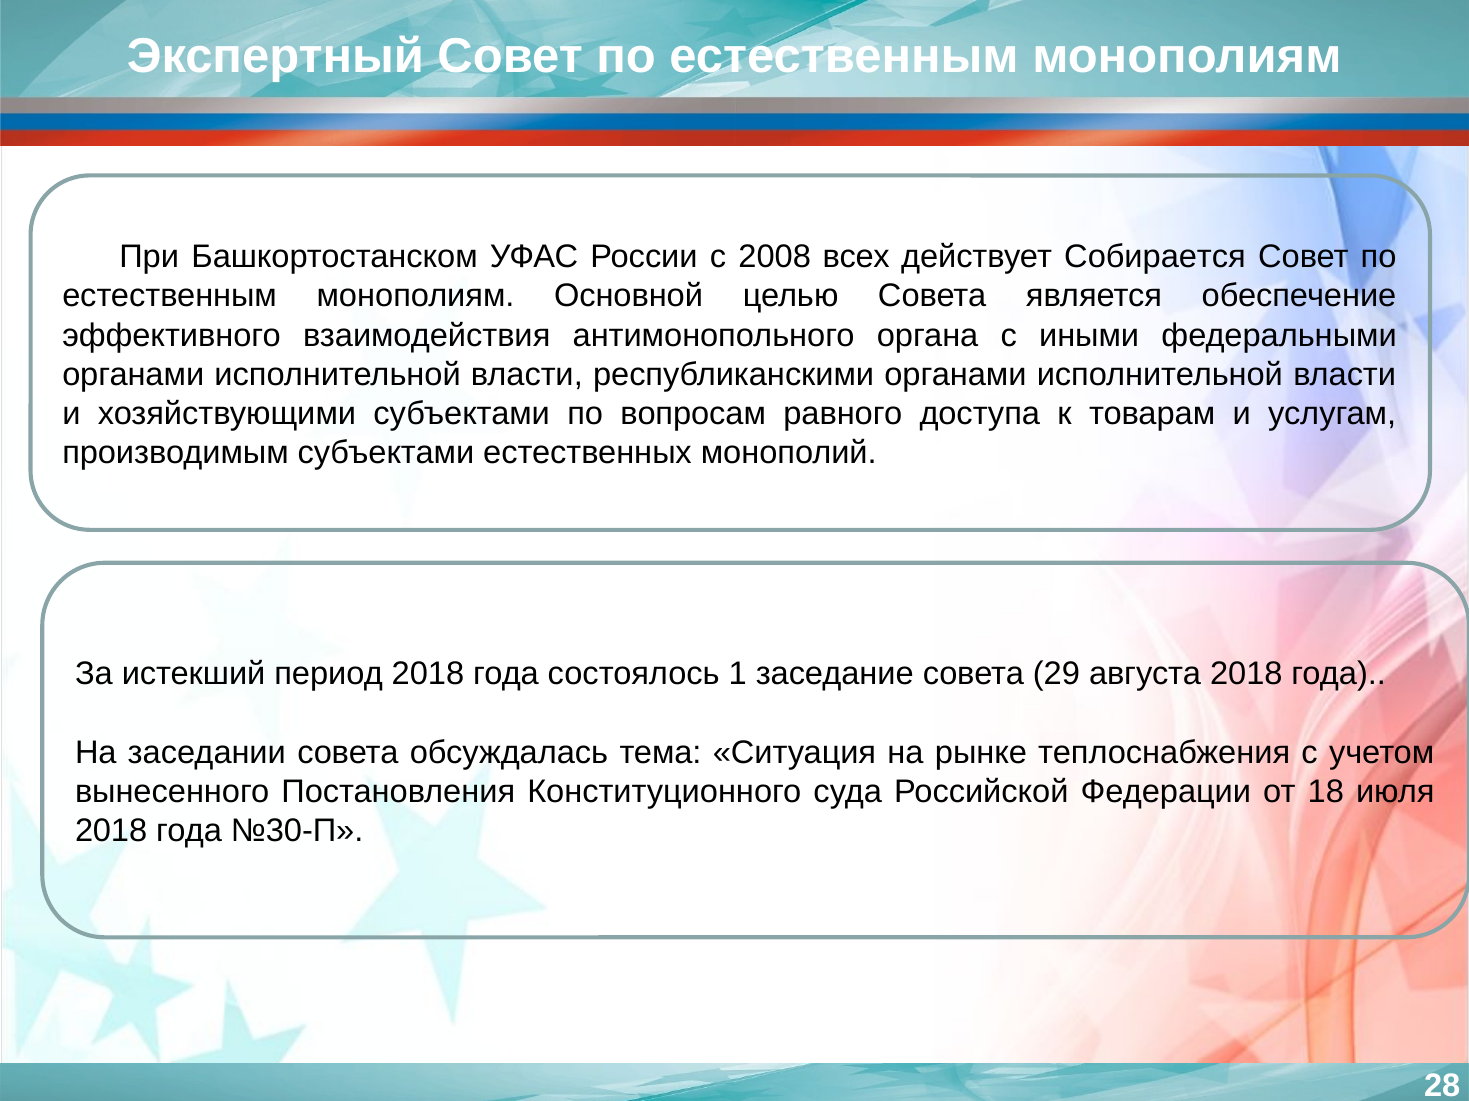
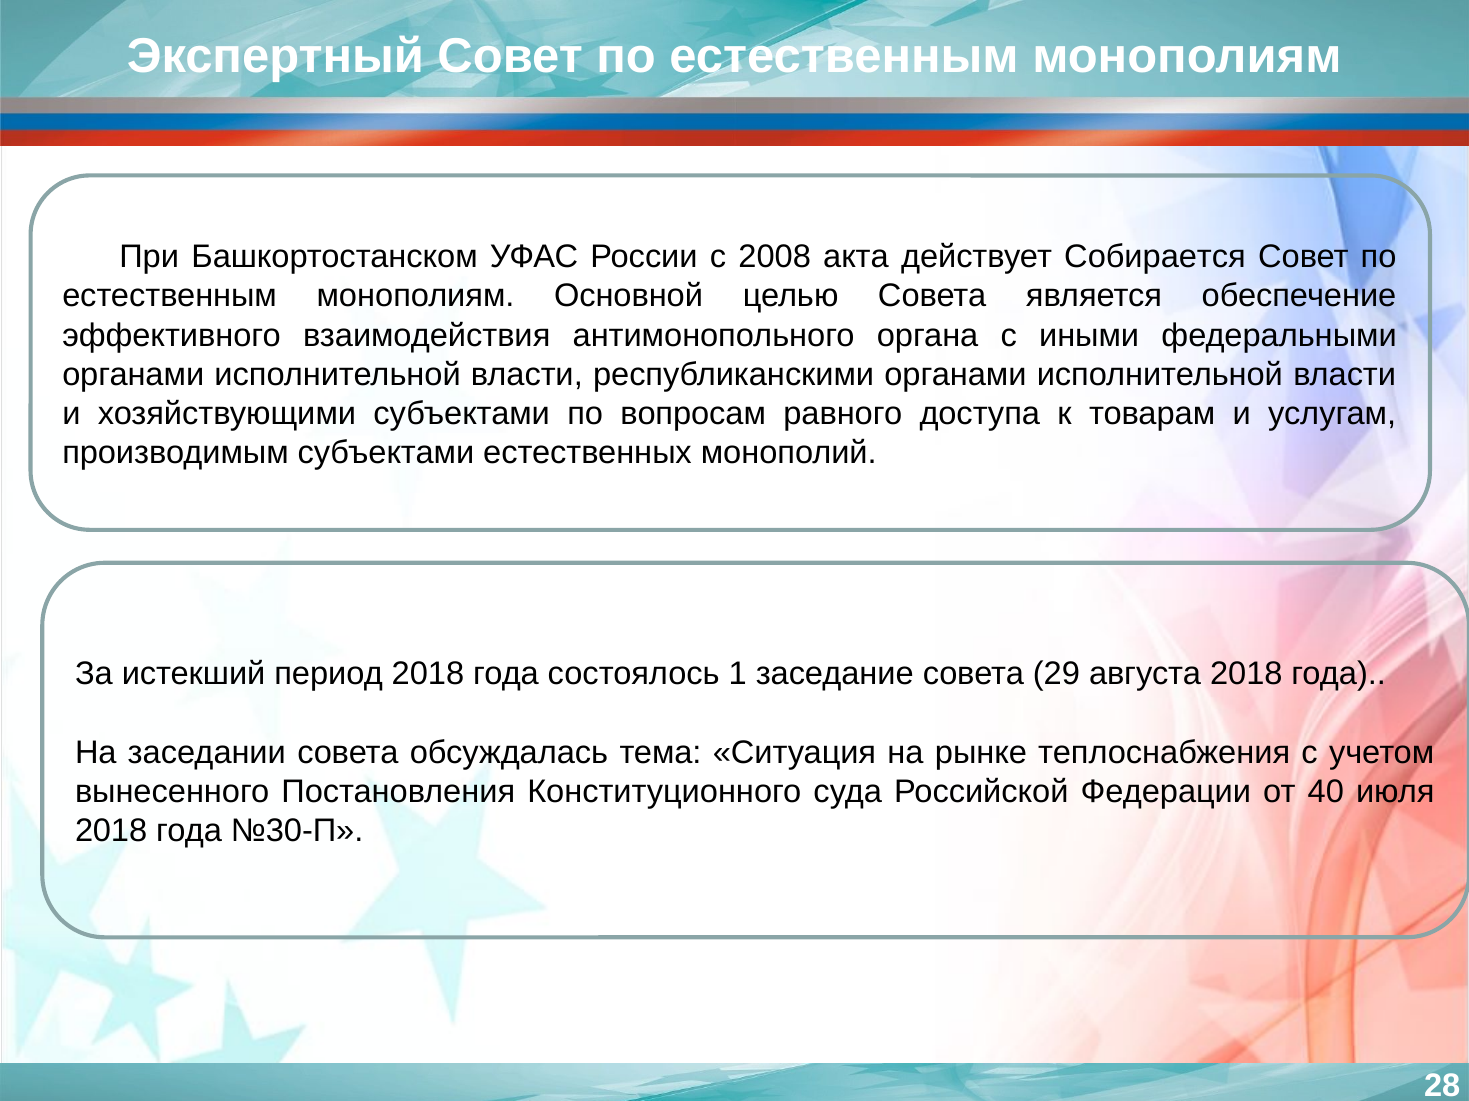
всех: всех -> акта (856, 257)
18: 18 -> 40 (1326, 792)
